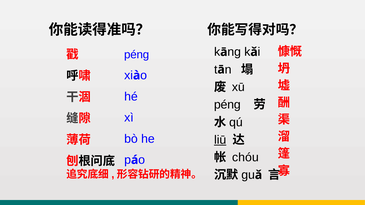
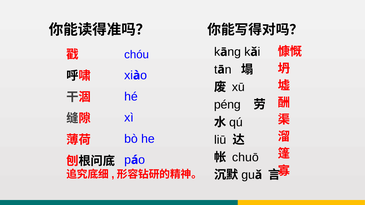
péng: péng -> chóu (137, 55)
liū underline: present -> none (220, 140)
chóu: chóu -> chuō (245, 158)
